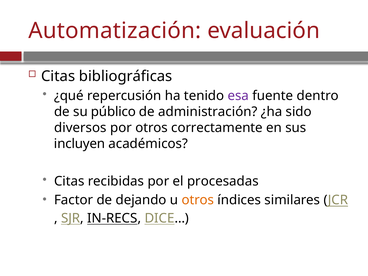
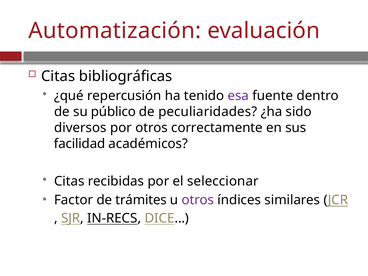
administración: administración -> peculiaridades (208, 112)
incluyen: incluyen -> facilidad (80, 144)
procesadas: procesadas -> seleccionar (223, 181)
dejando: dejando -> trámites (141, 200)
otros colour: orange -> purple (198, 200)
